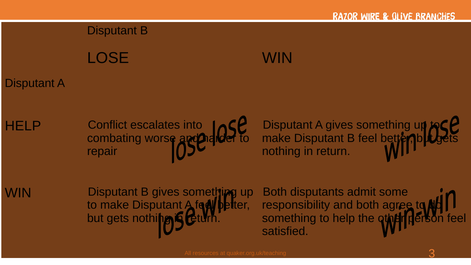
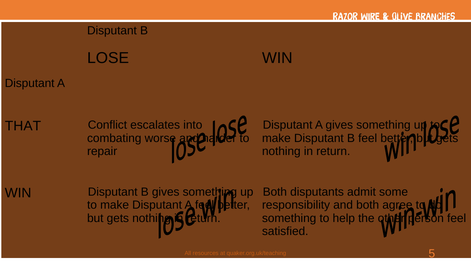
HELP: HELP -> THAT (23, 126)
3: 3 -> 5 (432, 253)
